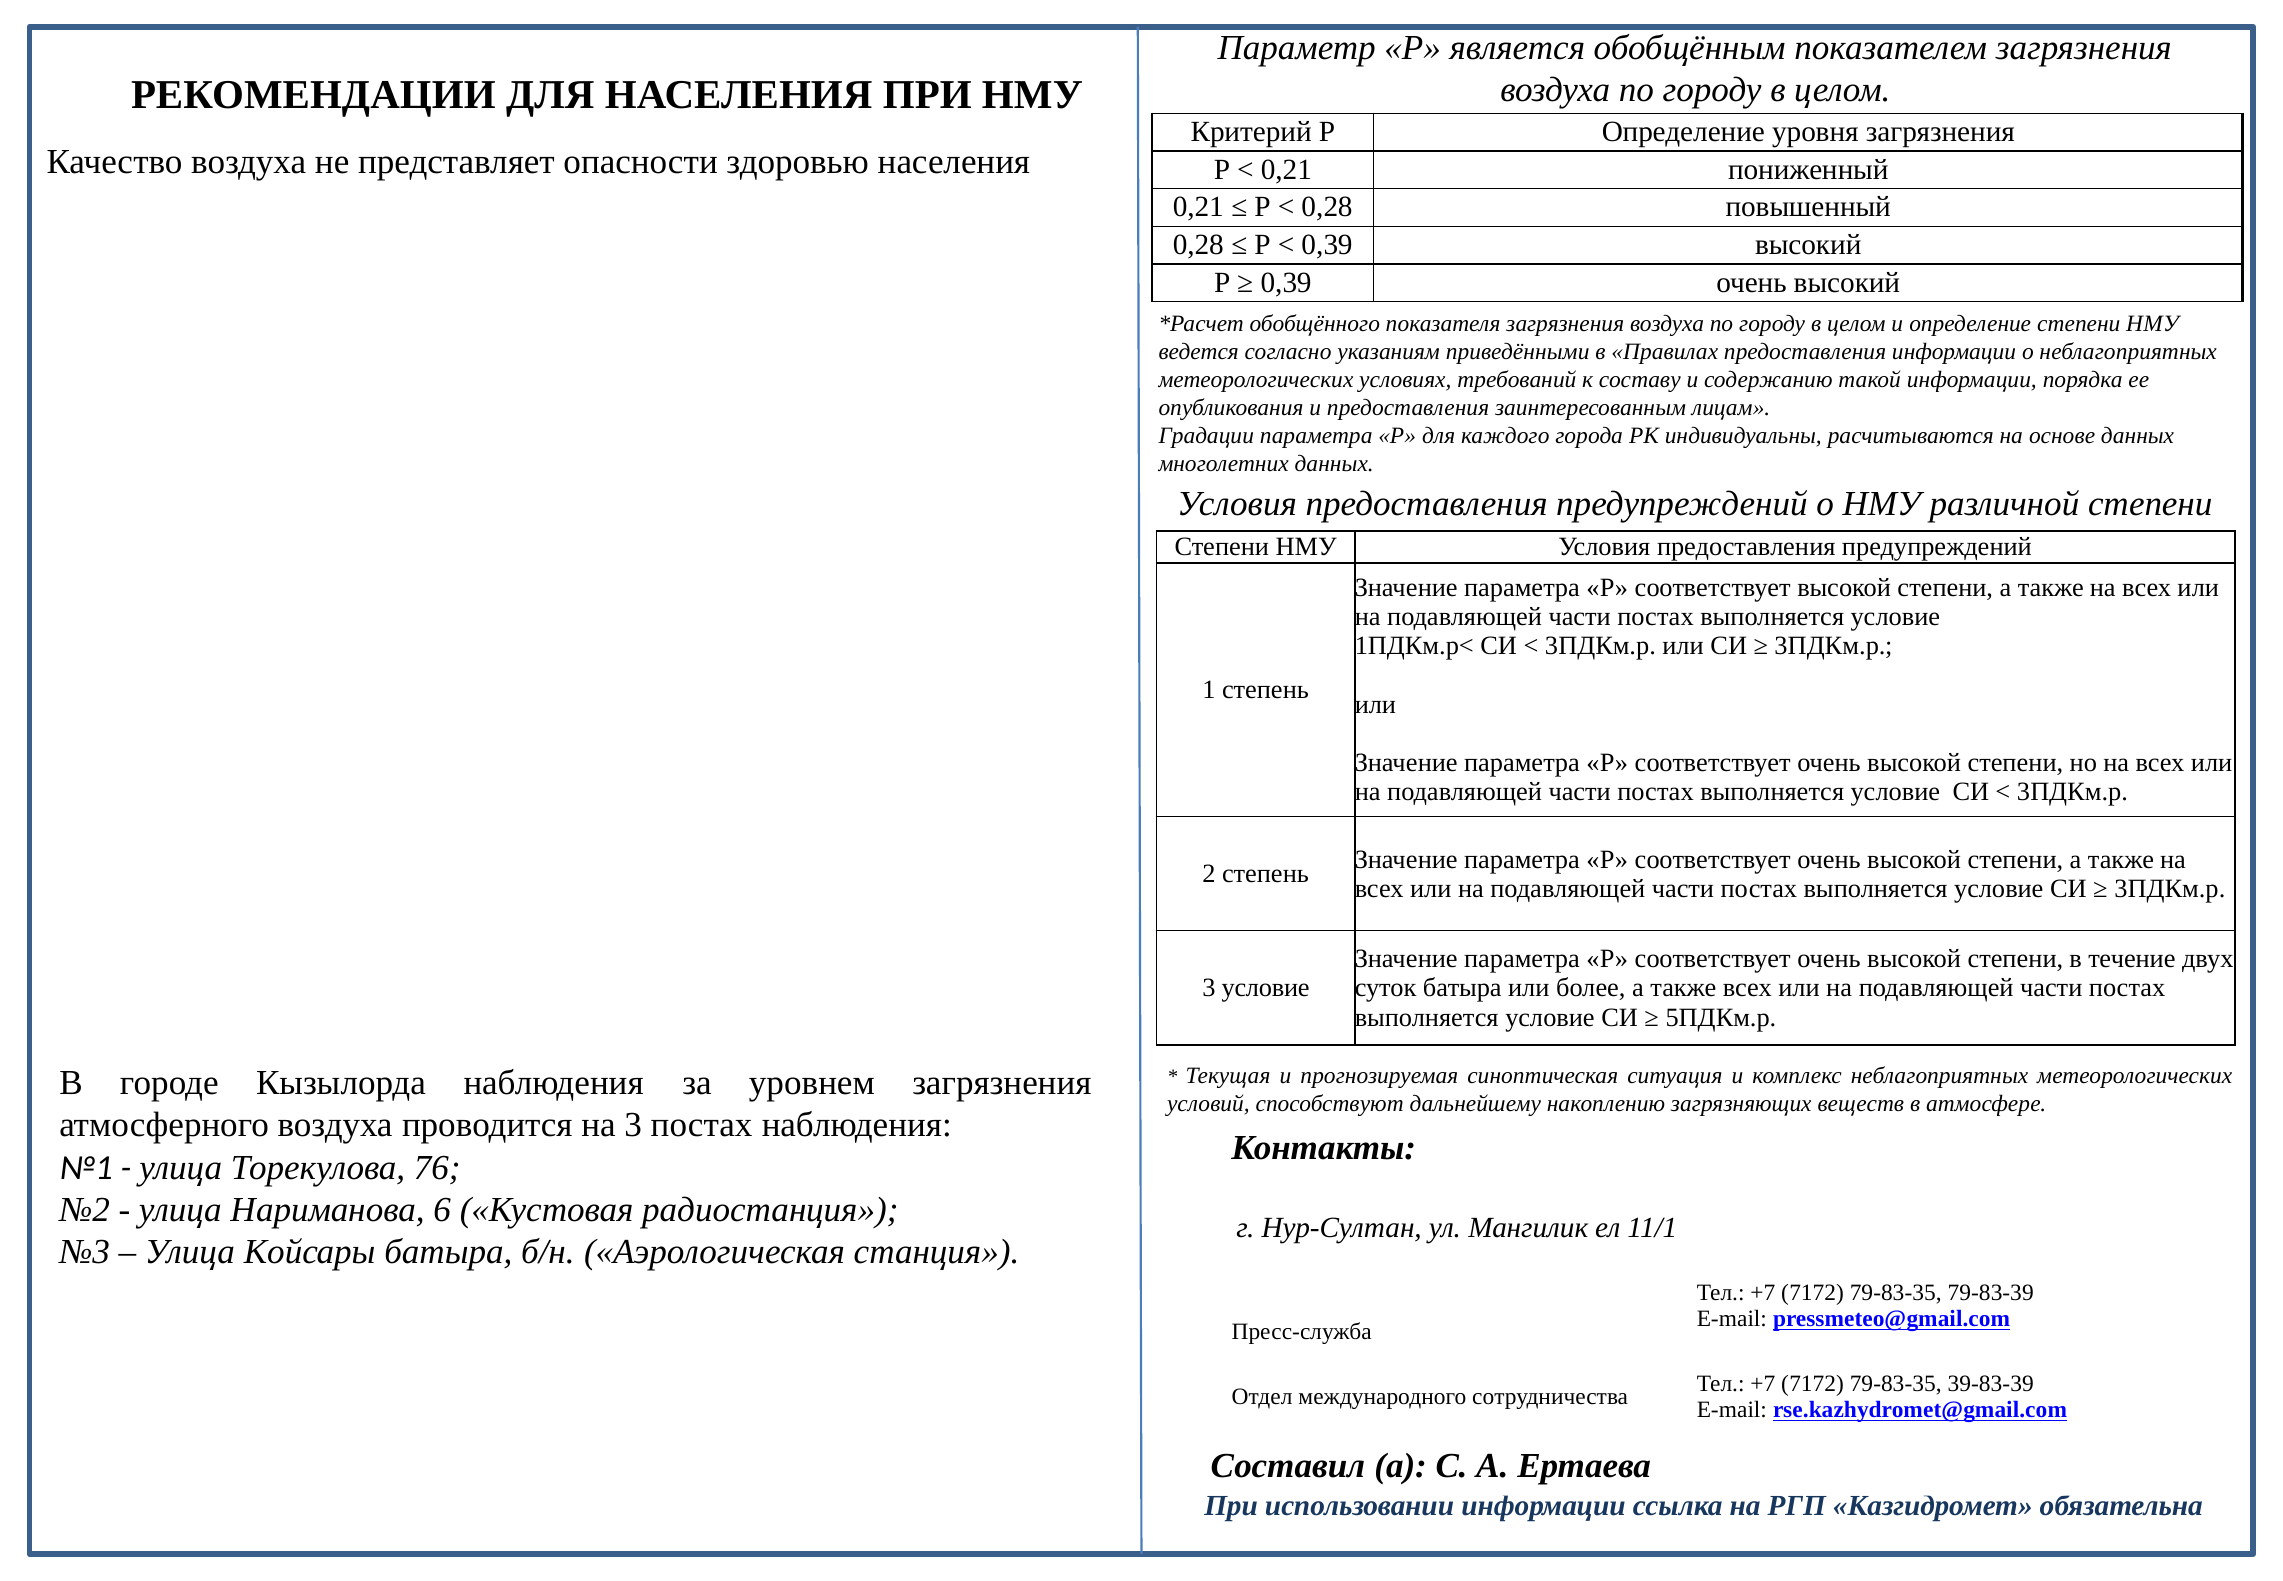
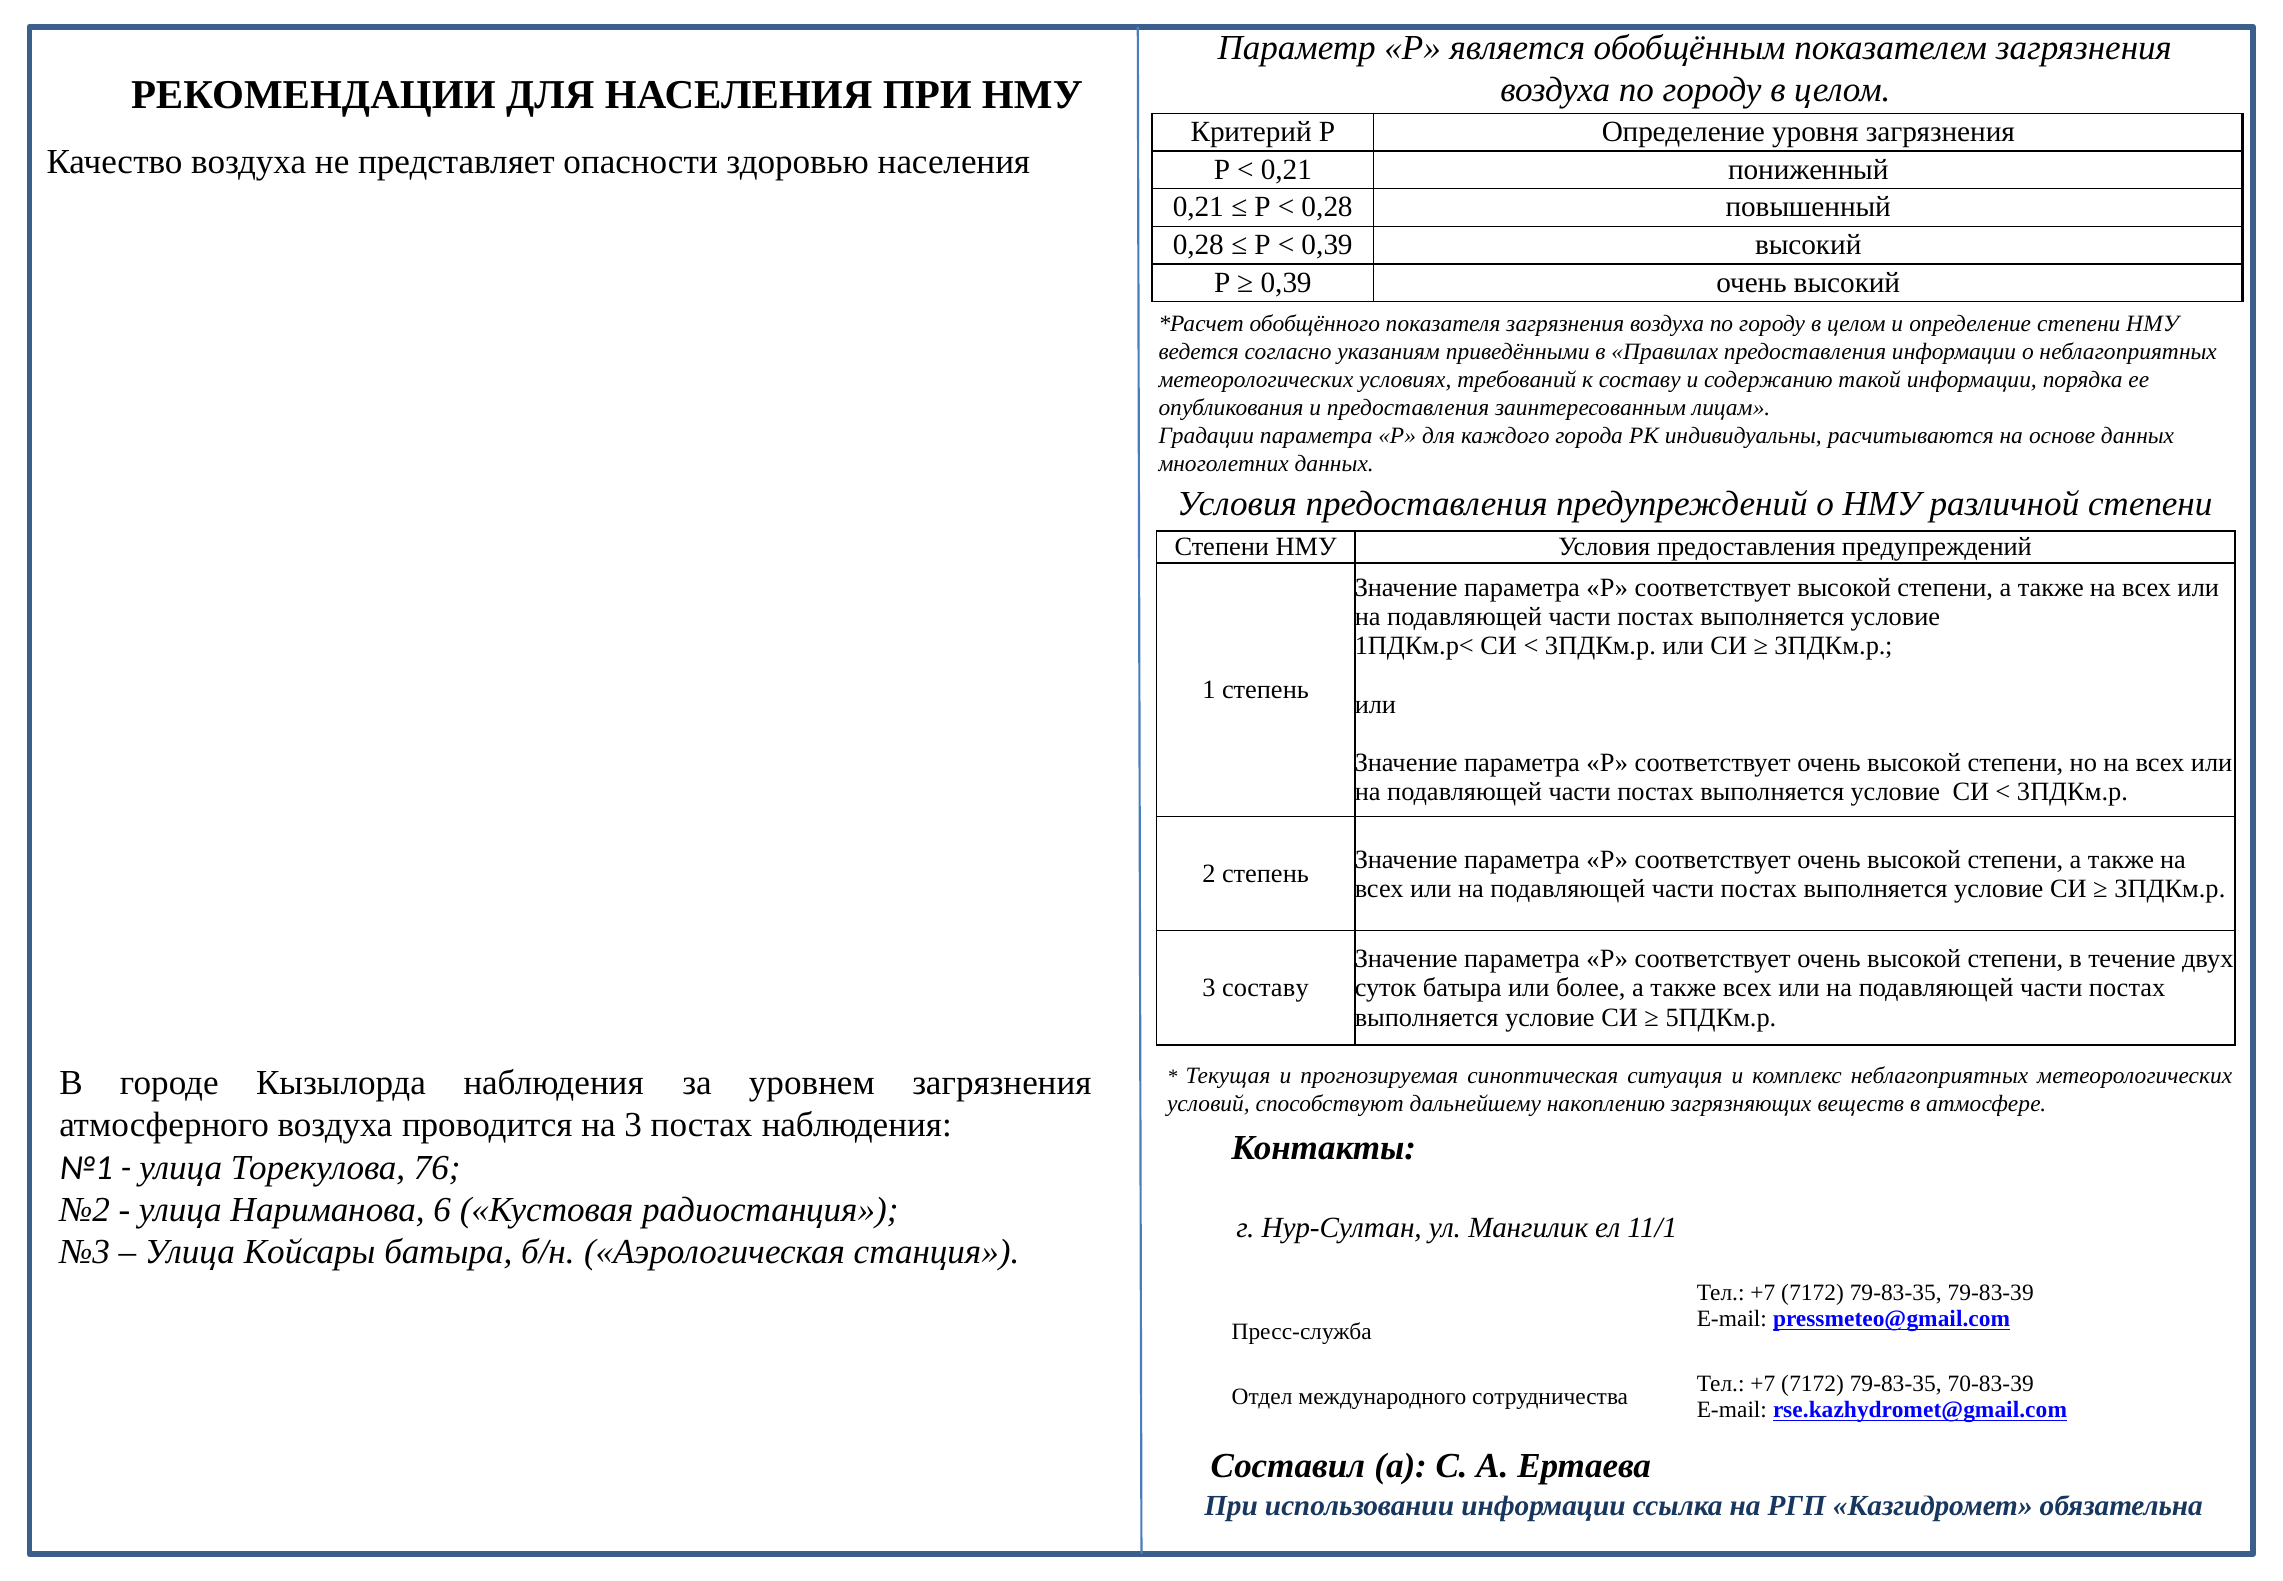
3 условие: условие -> составу (1265, 988)
39-83-39: 39-83-39 -> 70-83-39 (1991, 1384)
